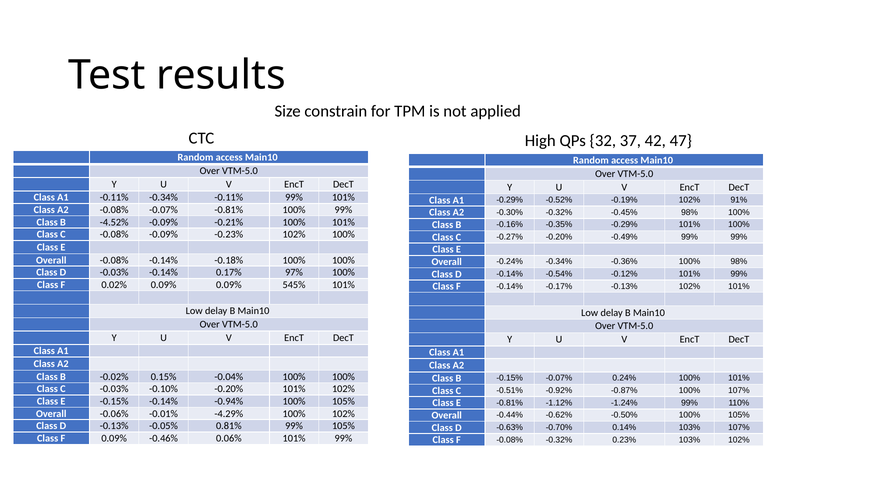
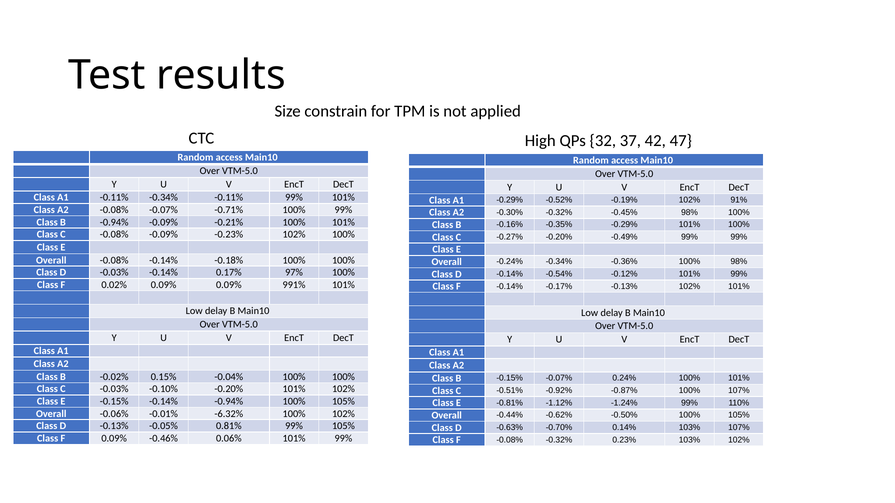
-0.07% -0.81%: -0.81% -> -0.71% (229, 210)
B -4.52%: -4.52% -> -0.94% (114, 222)
545%: 545% -> 991% (294, 285)
-4.29%: -4.29% -> -6.32% (229, 414)
